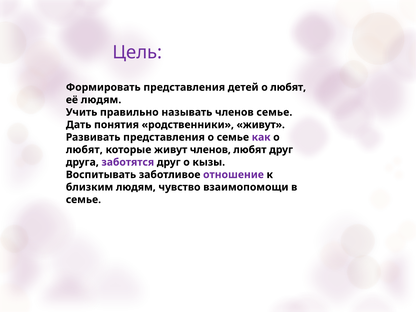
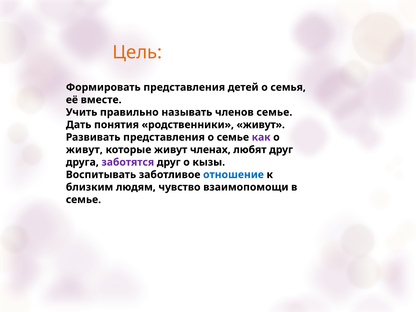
Цель colour: purple -> orange (137, 52)
детей о любят: любят -> семья (288, 87)
её людям: людям -> вместе (101, 100)
любят: любят -> живут (84, 150)
живут членов: членов -> членах (210, 150)
отношение colour: purple -> blue (233, 175)
